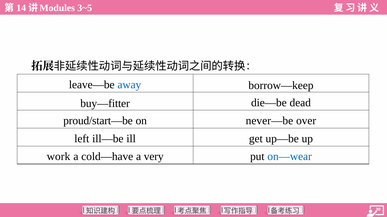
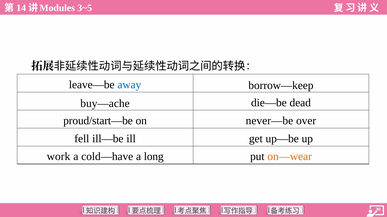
buy—fitter: buy—fitter -> buy—ache (105, 104)
left: left -> fell (82, 139)
very: very -> long (154, 157)
on—wear colour: blue -> orange (290, 157)
